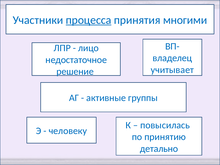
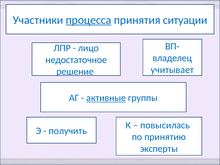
многими: многими -> ситуации (185, 20)
активные underline: none -> present (106, 98)
человеку: человеку -> получить (68, 131)
детально: детально -> эксперты (159, 149)
